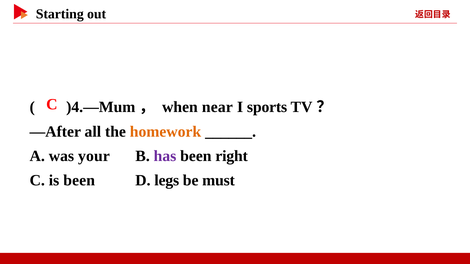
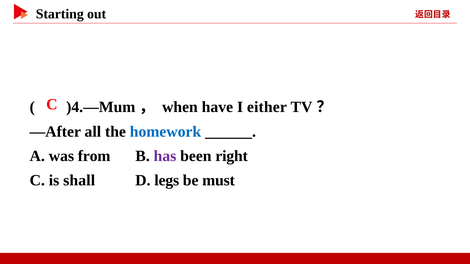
near: near -> have (217, 107)
sports: sports -> either (267, 107)
homework colour: orange -> blue (165, 132)
your: your -> from (94, 156)
is been: been -> shall (79, 181)
